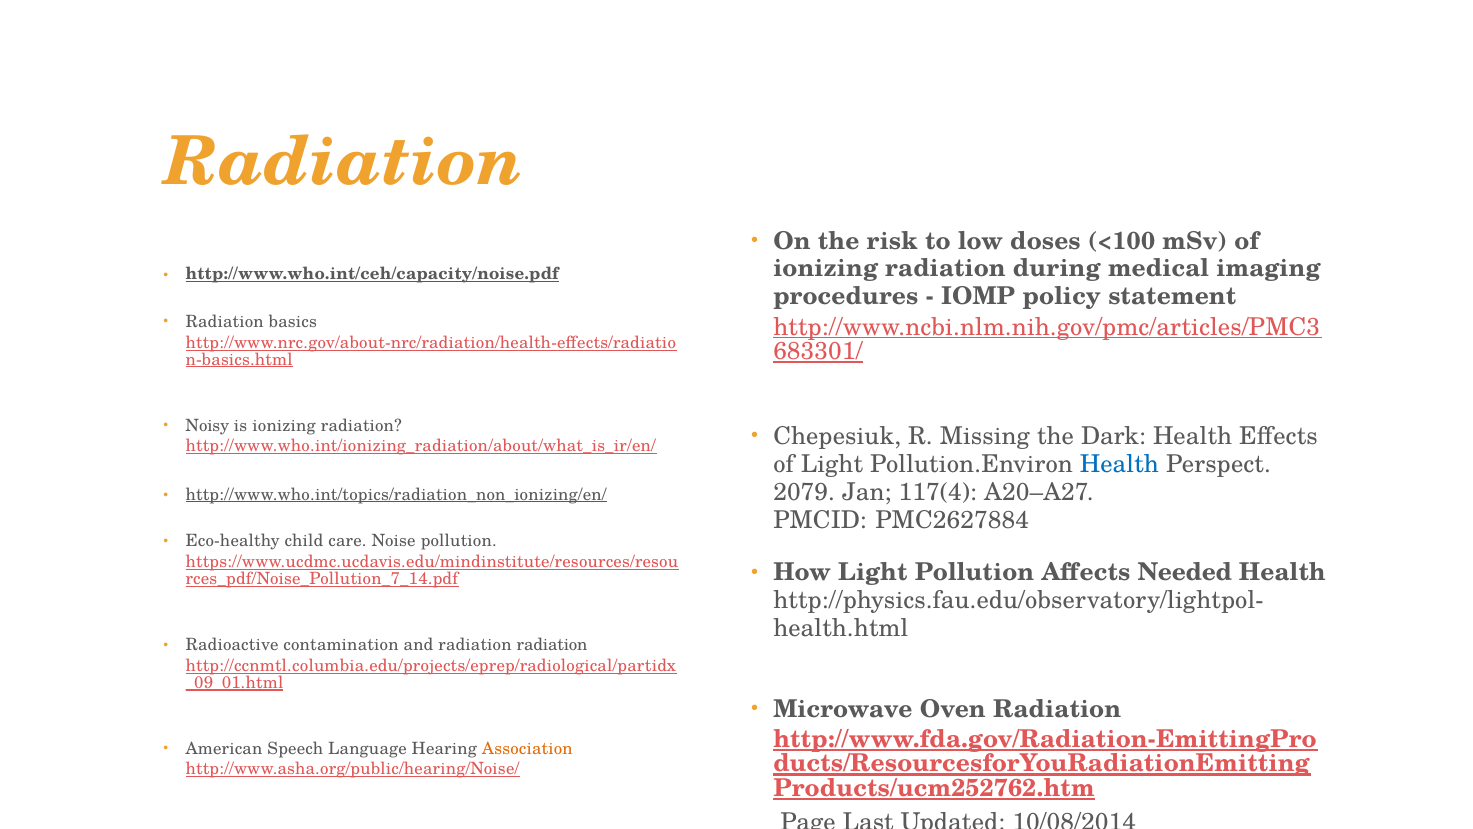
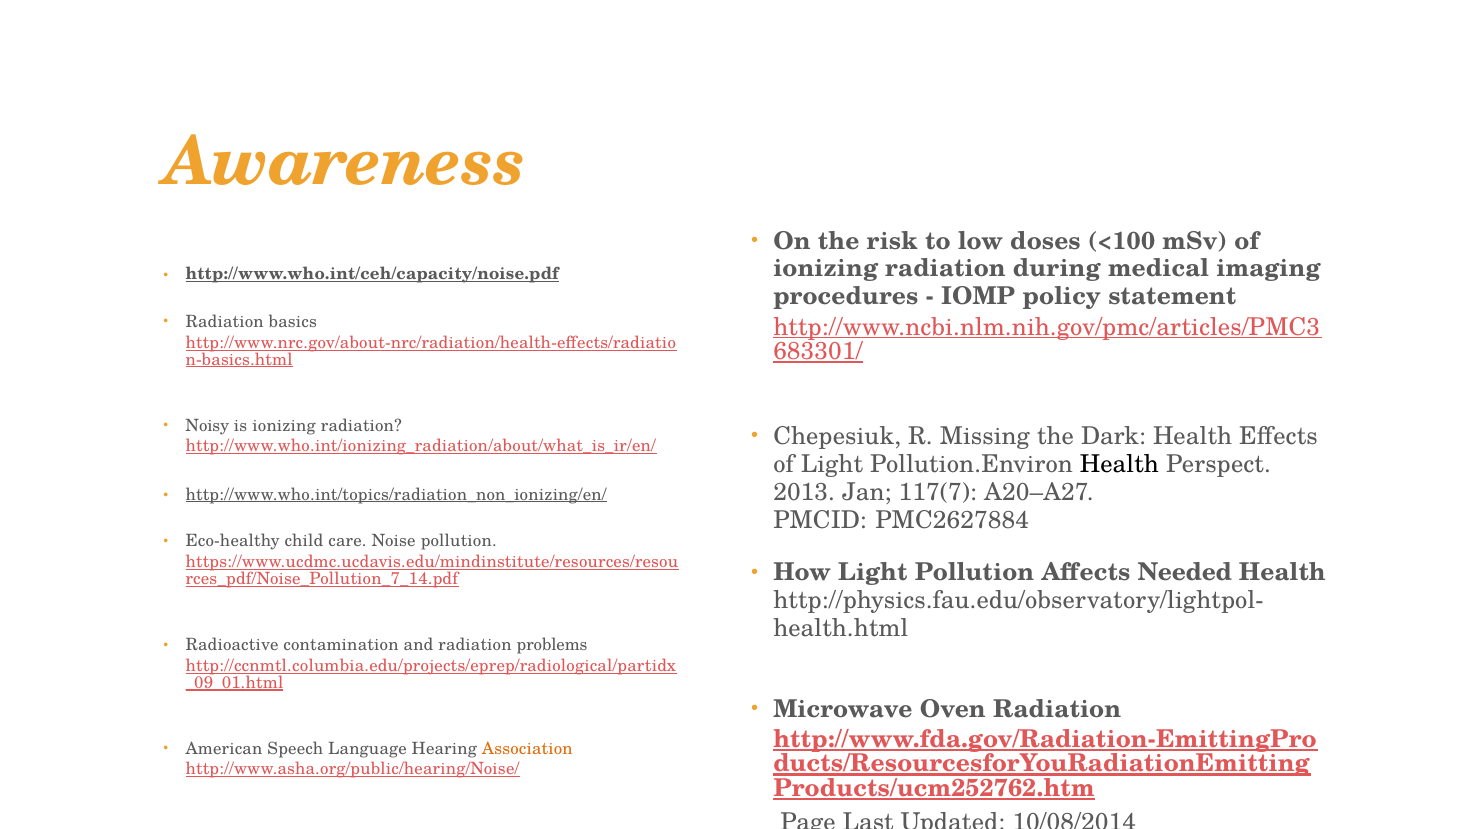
Radiation: Radiation -> Awareness (344, 162)
Health colour: blue -> black (1119, 464)
2079: 2079 -> 2013 (804, 492)
117(4: 117(4 -> 117(7 (938, 492)
radiation radiation: radiation -> problems (552, 645)
